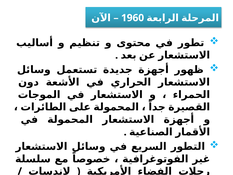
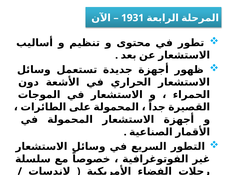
1960: 1960 -> 1931 (133, 18)
